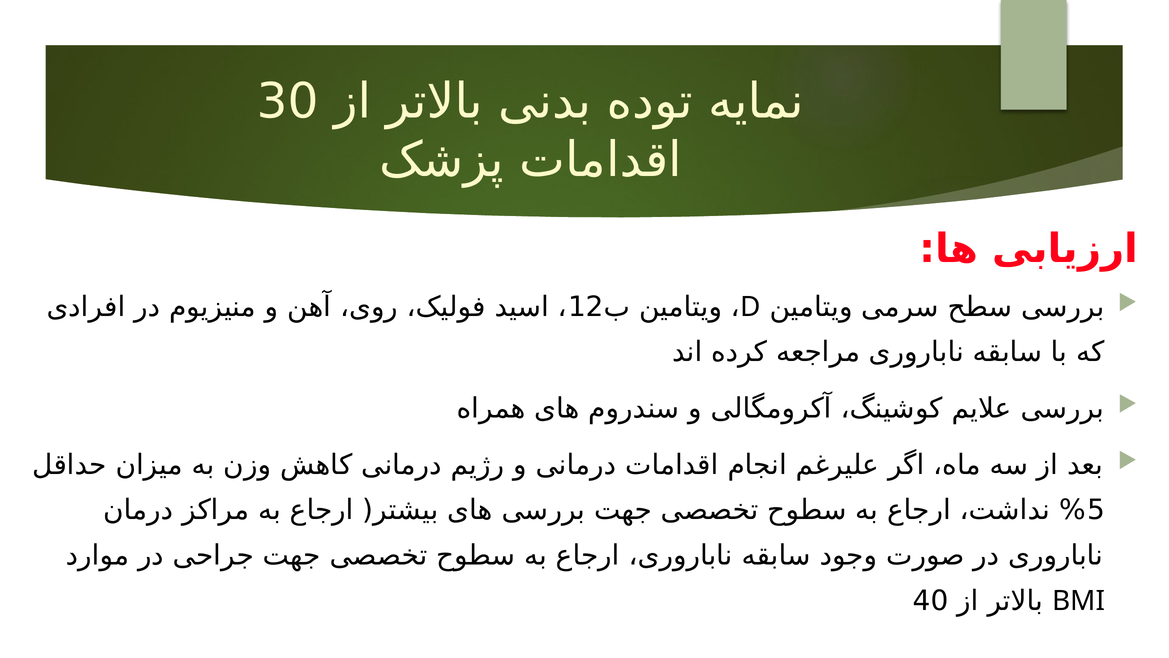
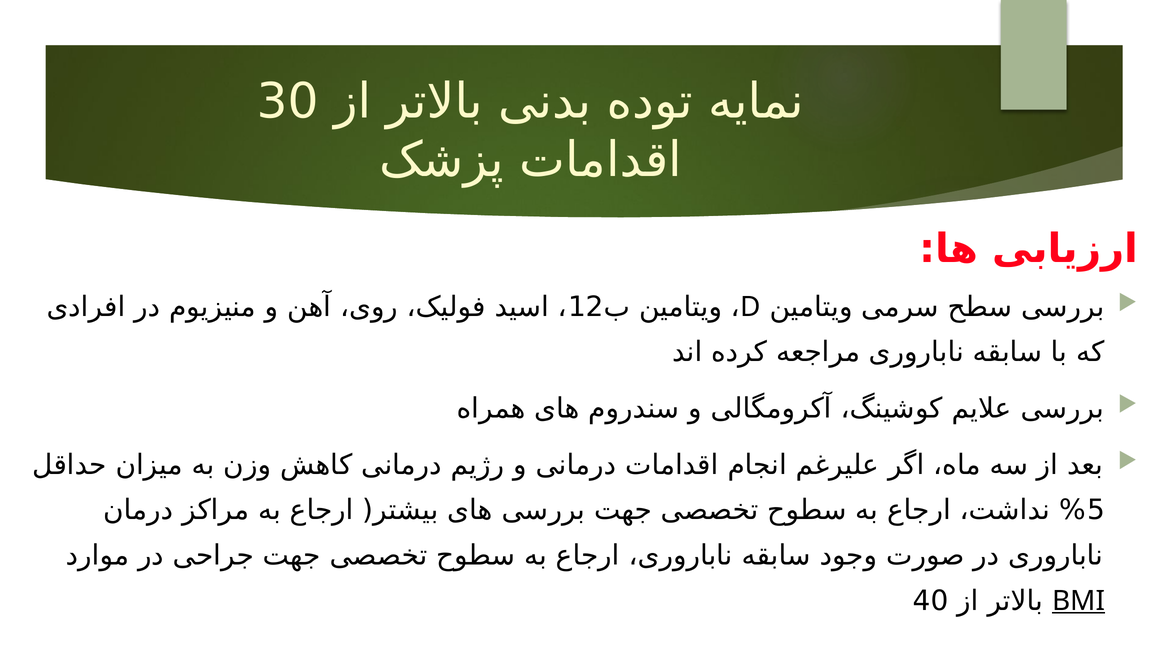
BMI underline: none -> present (1079, 600)
